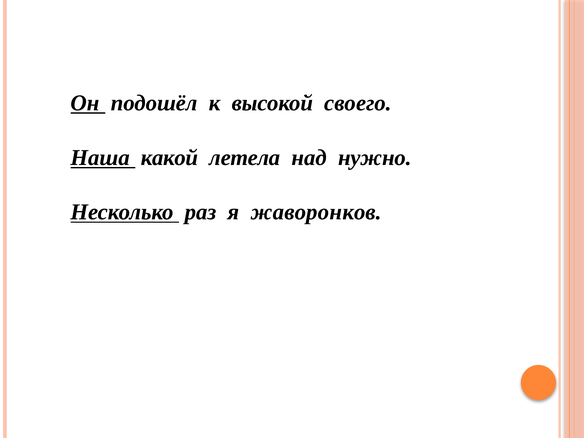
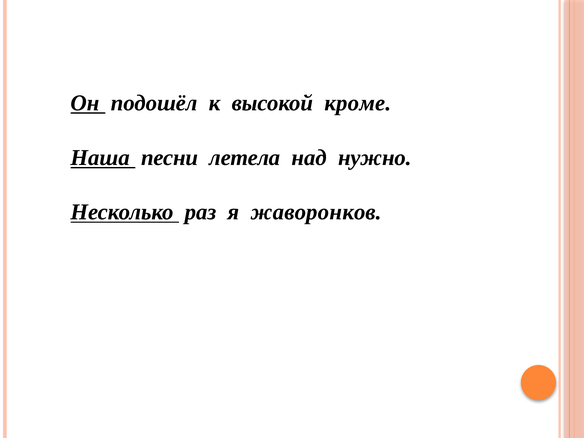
своего: своего -> кроме (358, 103)
какой: какой -> песни (170, 158)
